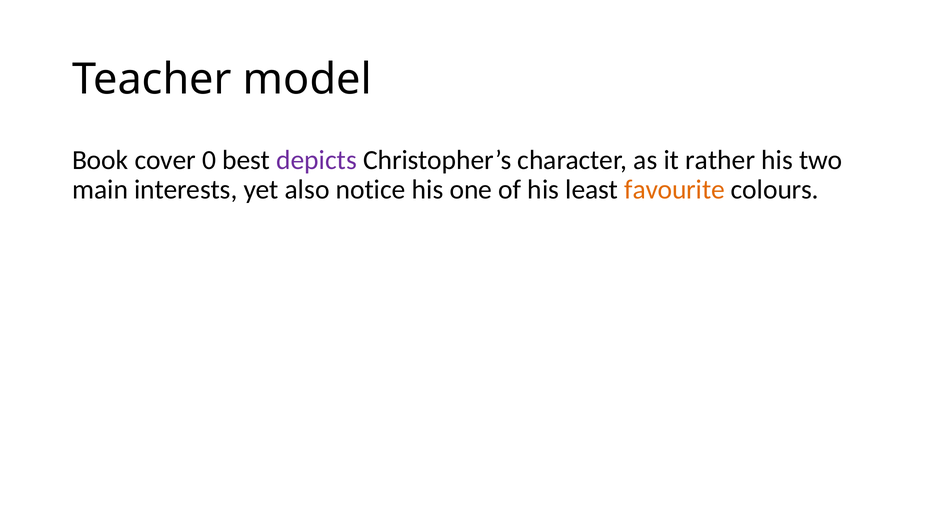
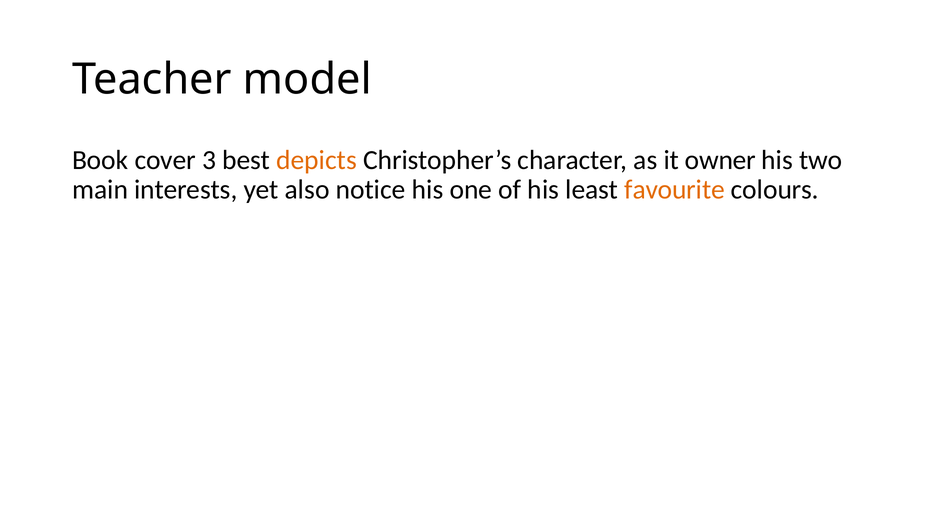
0: 0 -> 3 (209, 160)
depicts colour: purple -> orange (317, 160)
rather: rather -> owner (720, 160)
